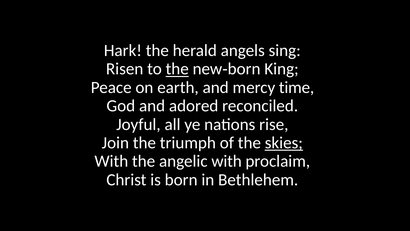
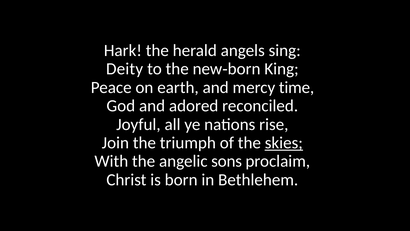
Risen: Risen -> Deity (125, 69)
the underline: present -> none (177, 69)
angelic with: with -> sons (227, 161)
